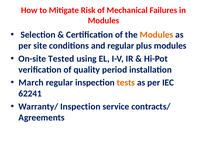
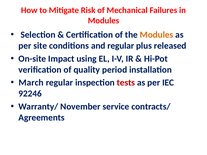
plus modules: modules -> released (170, 46)
Tested: Tested -> Impact (61, 59)
tests colour: orange -> red (126, 83)
62241: 62241 -> 92246 (30, 94)
Warranty/ Inspection: Inspection -> November (80, 107)
